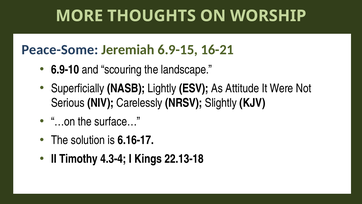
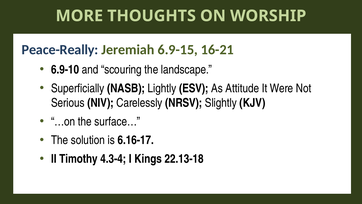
Peace-Some: Peace-Some -> Peace-Really (60, 50)
